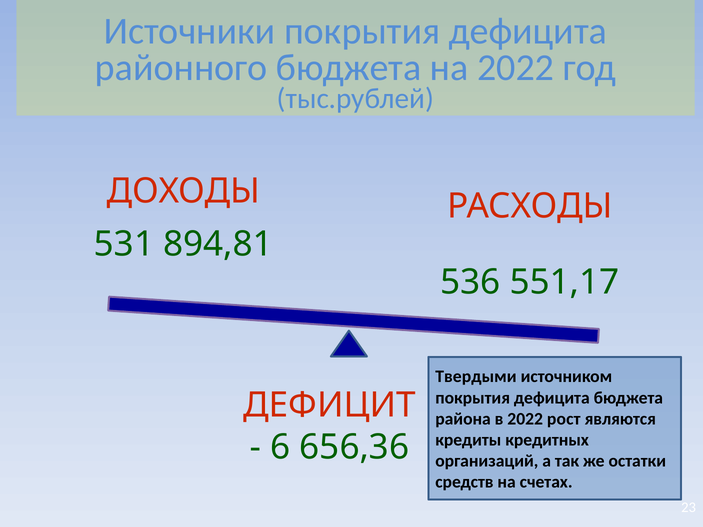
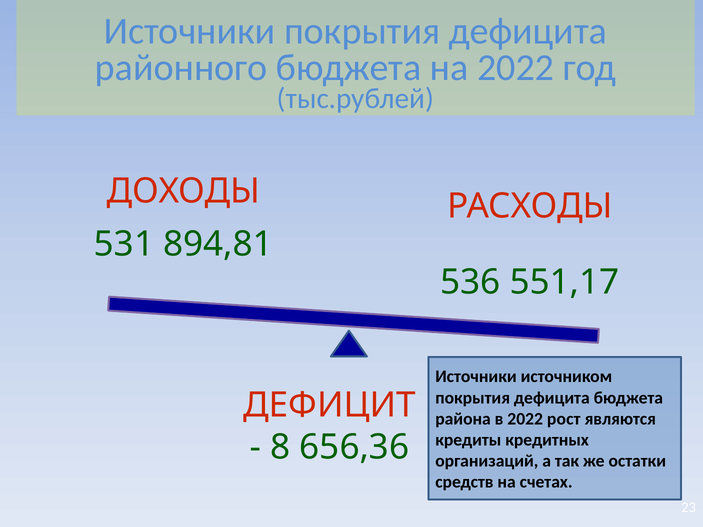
Твердыми: Твердыми -> Источники (476, 377)
6: 6 -> 8 (280, 447)
